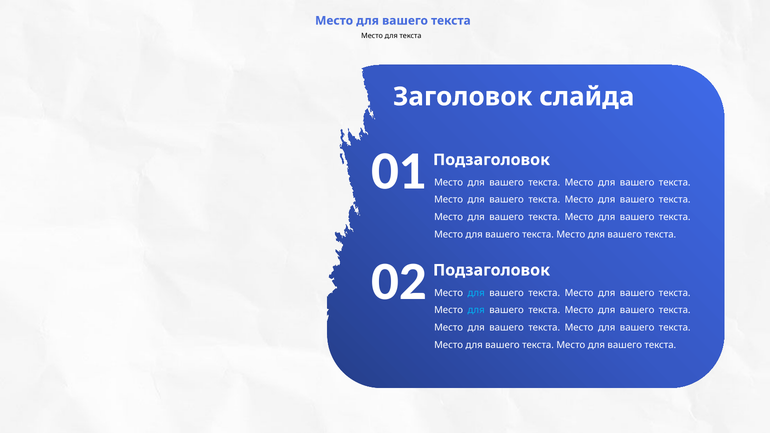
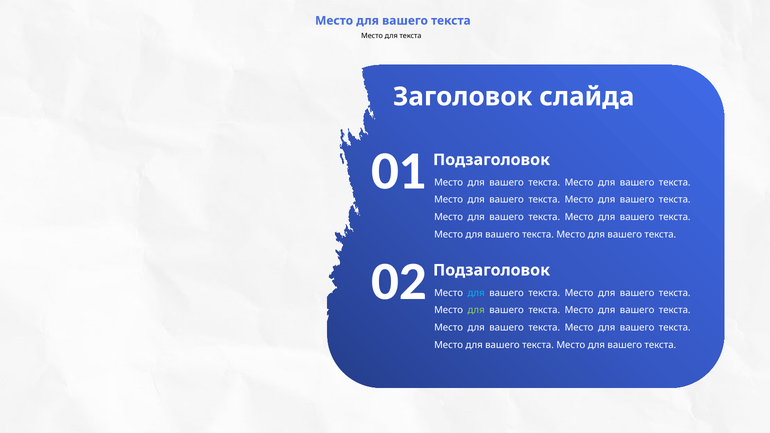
для colour: light blue -> light green (476, 310)
